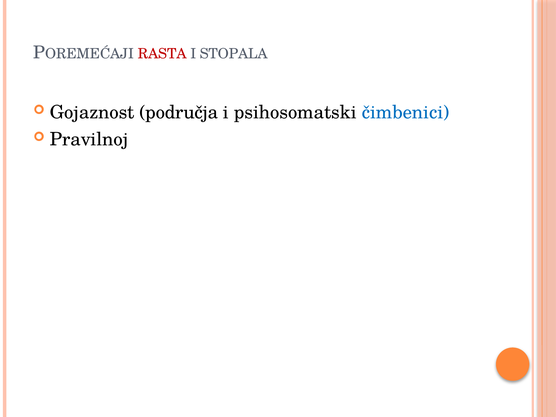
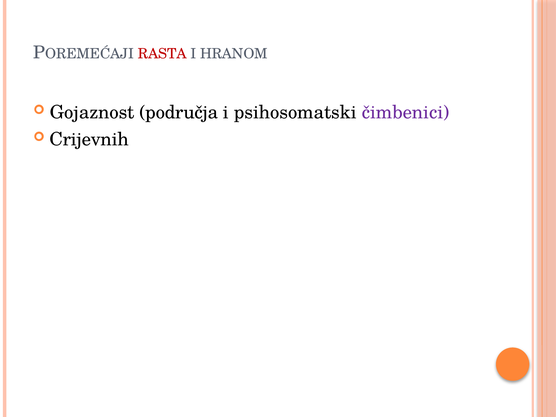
STOPALA: STOPALA -> HRANOM (234, 54)
čimbenici colour: blue -> purple (406, 112)
Pravilnoj: Pravilnoj -> Crijevnih (89, 139)
